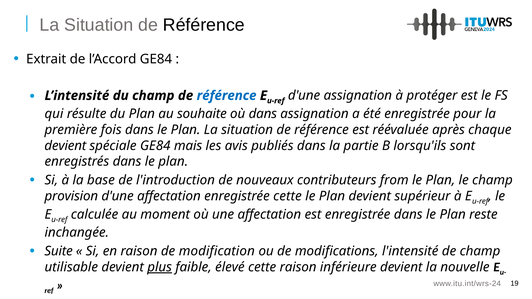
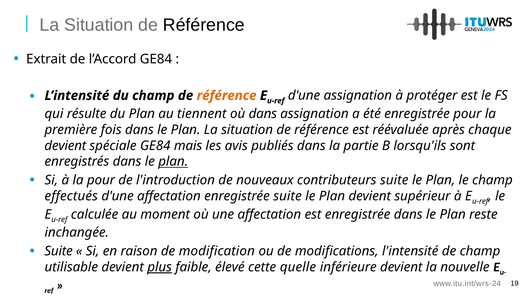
référence colour: blue -> orange (227, 96)
souhaite: souhaite -> tiennent (202, 114)
plan underline: none -> present (173, 162)
la base: base -> pour (101, 180)
contributeurs from: from -> suite (394, 180)
provision: provision -> effectués (71, 196)
enregistrée cette: cette -> suite (287, 196)
cette raison: raison -> quelle (298, 267)
